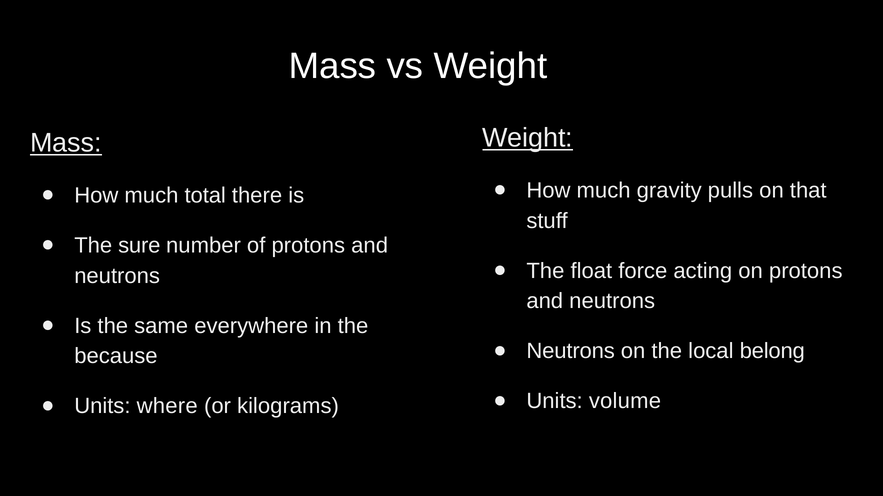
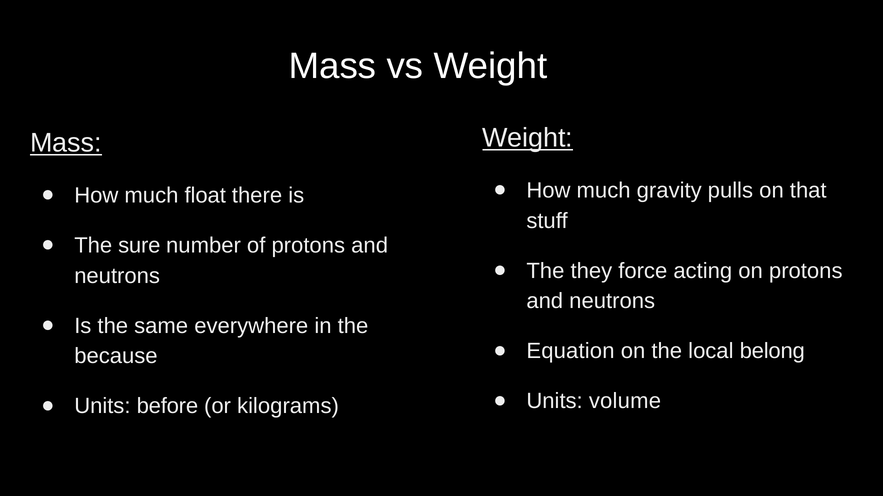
total: total -> float (205, 196)
float: float -> they (591, 271)
Neutrons: Neutrons -> Equation (570, 352)
where: where -> before (167, 407)
